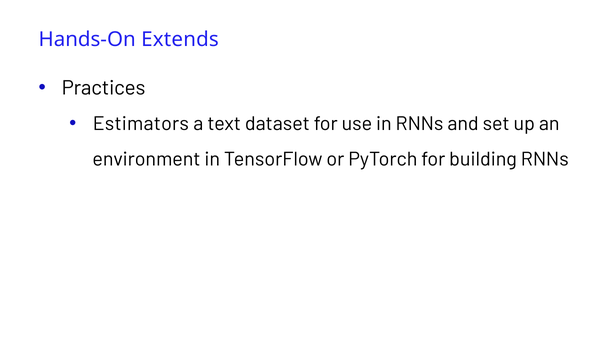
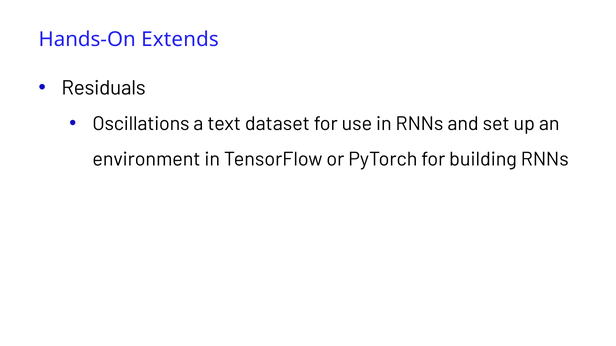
Practices: Practices -> Residuals (104, 88)
Estimators: Estimators -> Oscillations (141, 124)
